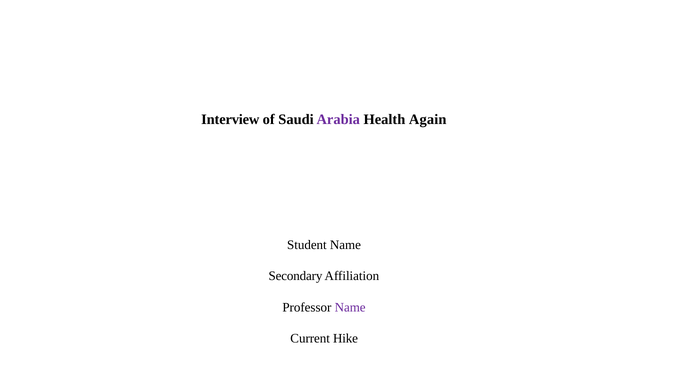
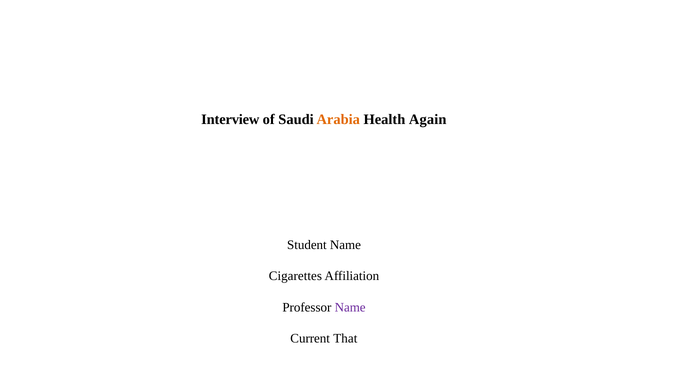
Arabia colour: purple -> orange (338, 119)
Secondary: Secondary -> Cigarettes (295, 276)
Hike: Hike -> That (345, 338)
